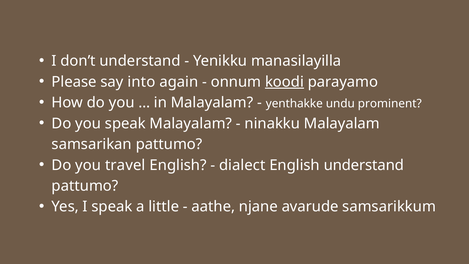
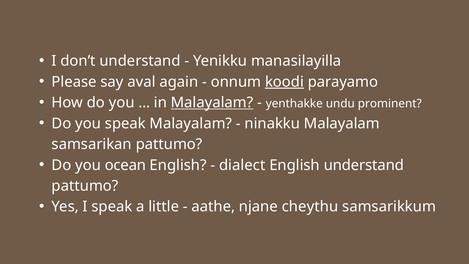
into: into -> aval (141, 82)
Malayalam underline: none -> present (212, 103)
travel: travel -> ocean (125, 165)
avarude: avarude -> cheythu (310, 207)
